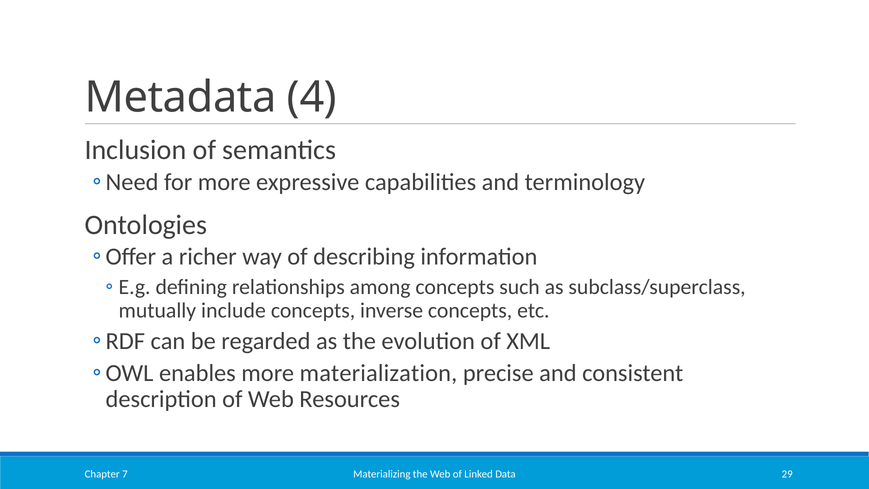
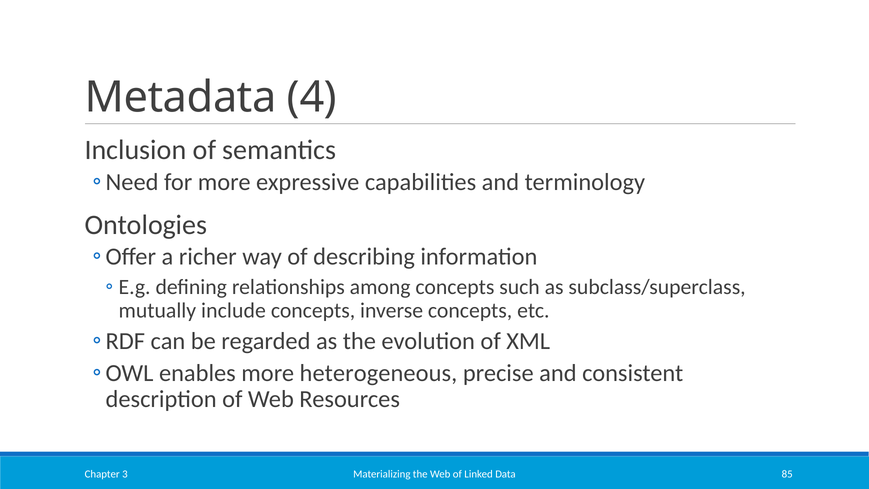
materialization: materialization -> heterogeneous (378, 373)
29: 29 -> 85 (787, 474)
7: 7 -> 3 (125, 474)
